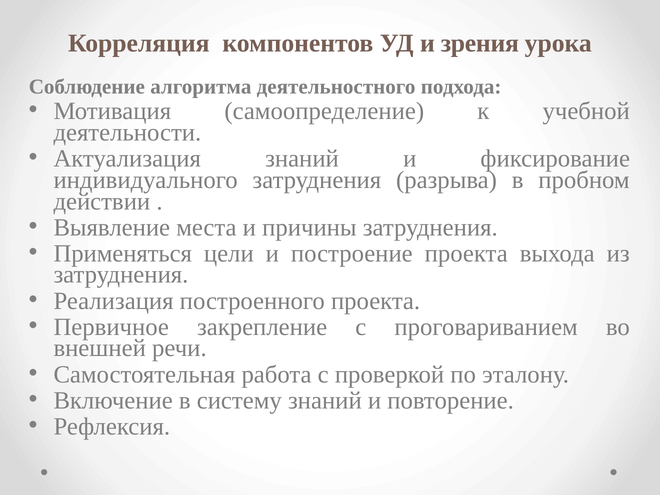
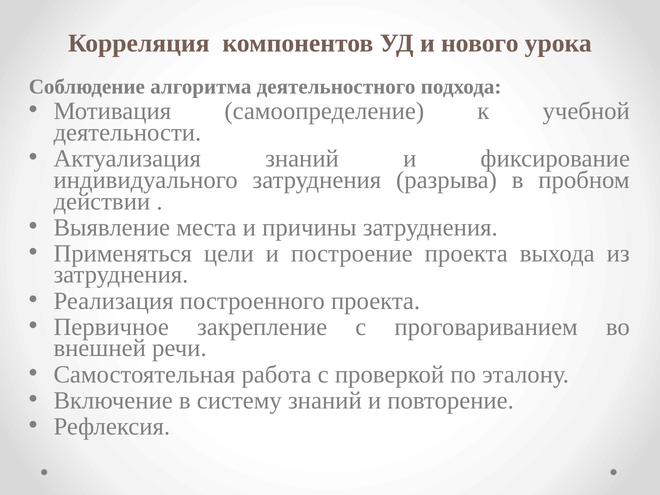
зрения: зрения -> нового (480, 43)
